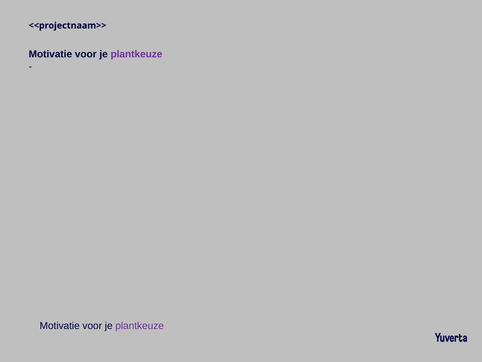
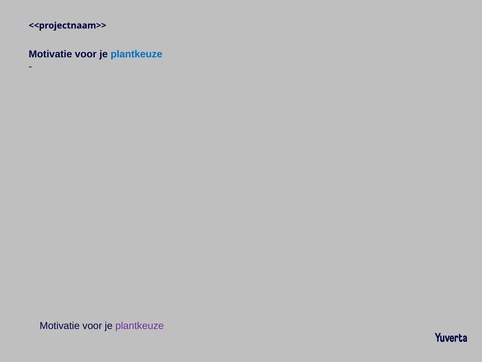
plantkeuze colour: purple -> blue (136, 54)
